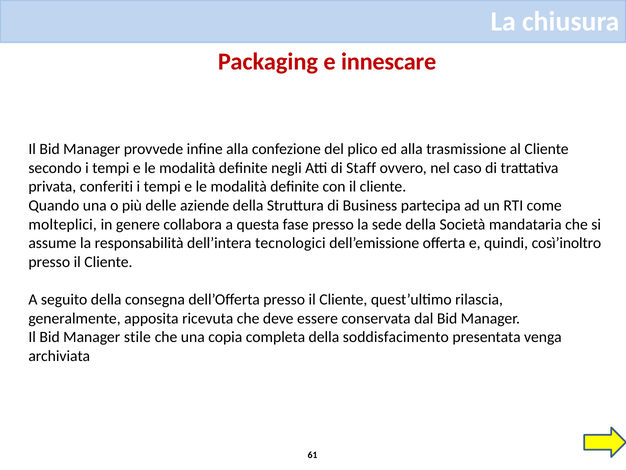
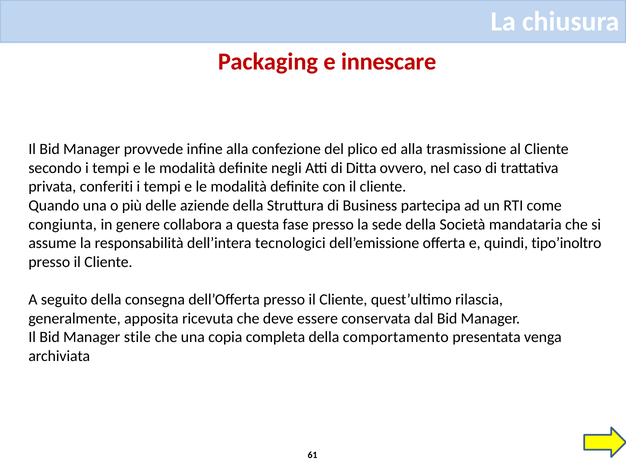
Staff: Staff -> Ditta (361, 168)
molteplici: molteplici -> congiunta (63, 224)
così’inoltro: così’inoltro -> tipo’inoltro (566, 243)
soddisfacimento: soddisfacimento -> comportamento (396, 337)
